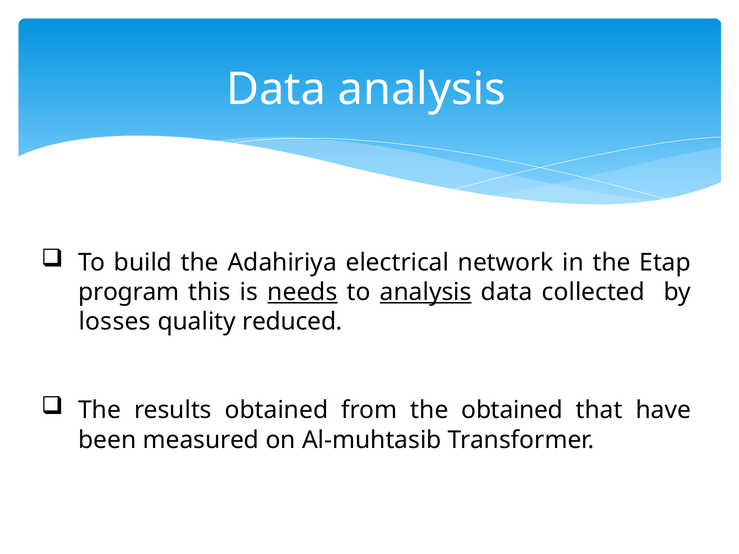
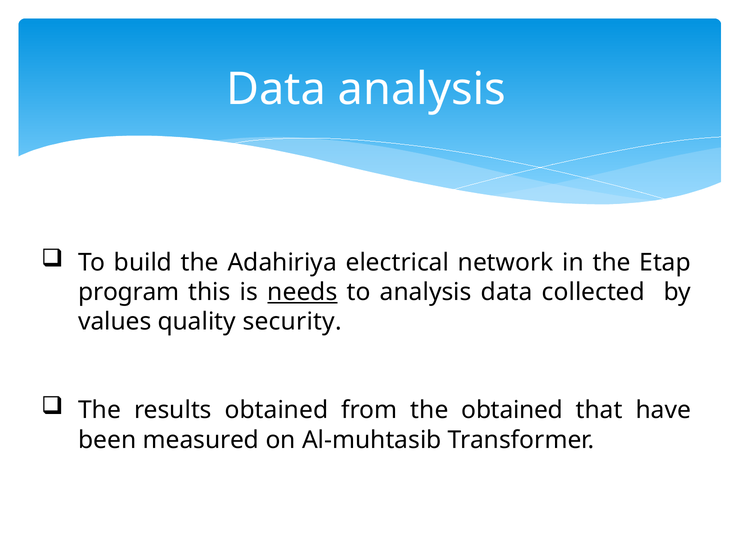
analysis underline: present -> none (426, 292)
losses: losses -> values (115, 322)
reduced: reduced -> security (292, 322)
